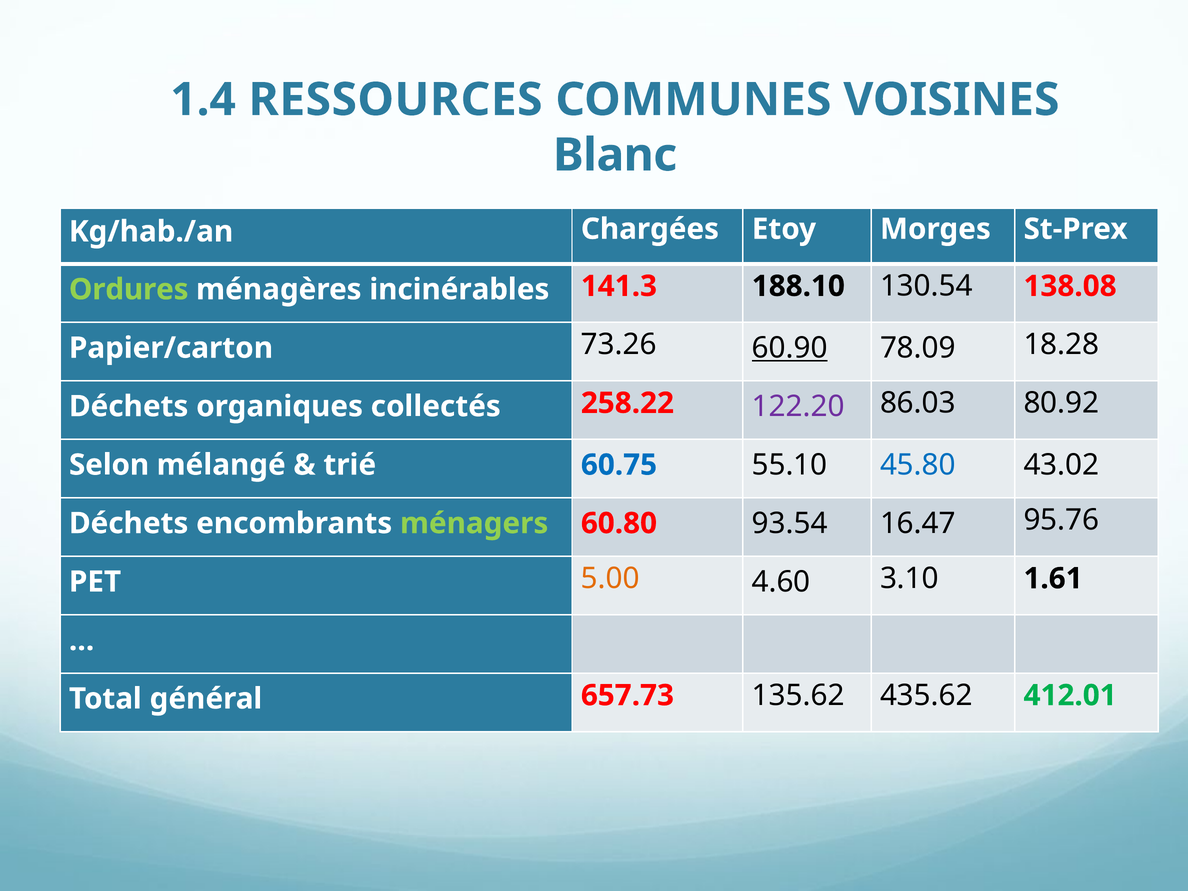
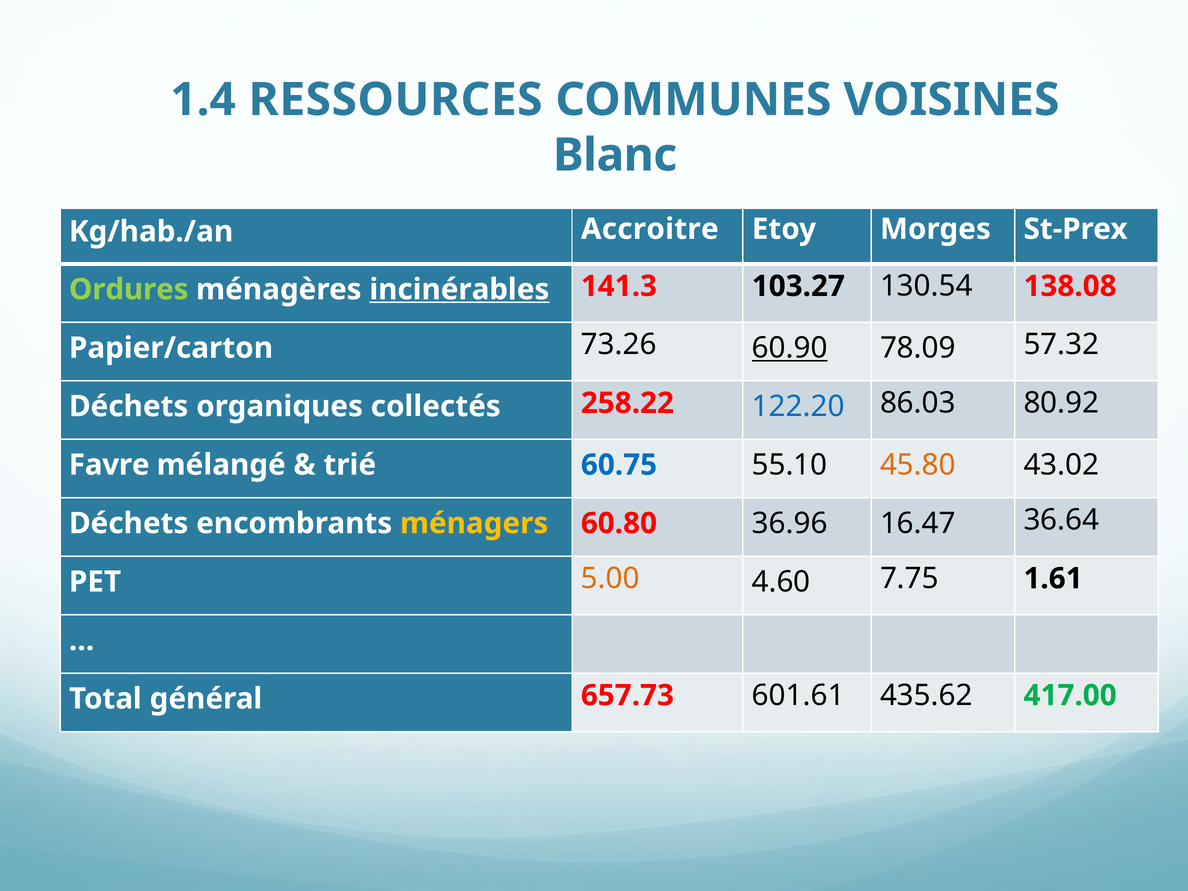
Chargées: Chargées -> Accroitre (650, 229)
incinérables underline: none -> present (459, 289)
188.10: 188.10 -> 103.27 (798, 286)
18.28: 18.28 -> 57.32 (1061, 345)
122.20 colour: purple -> blue (798, 406)
Selon: Selon -> Favre (109, 465)
45.80 colour: blue -> orange (918, 465)
ménagers colour: light green -> yellow (474, 523)
93.54: 93.54 -> 36.96 (790, 523)
95.76: 95.76 -> 36.64 (1061, 520)
3.10: 3.10 -> 7.75 (909, 578)
135.62: 135.62 -> 601.61 (798, 695)
412.01: 412.01 -> 417.00 (1070, 695)
